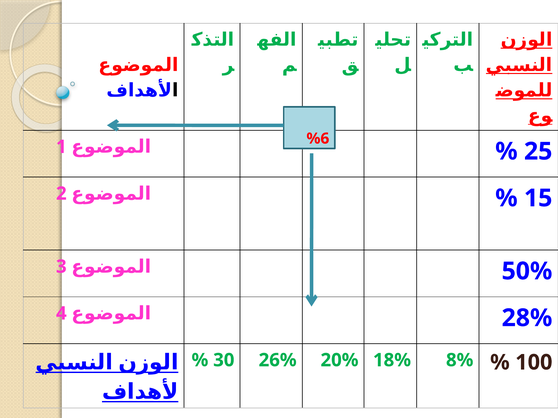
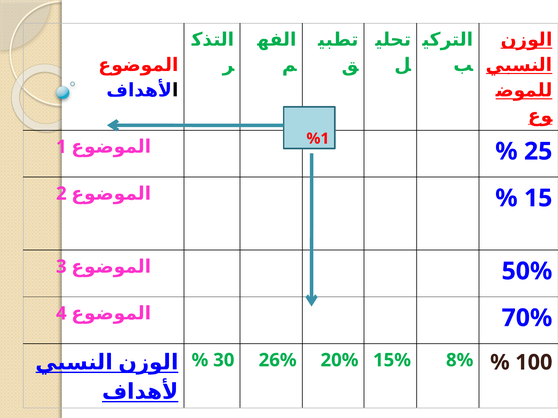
%6: %6 -> %1 (318, 139)
28%: 28% -> 70% (527, 318)
18%: 18% -> 15% (392, 361)
